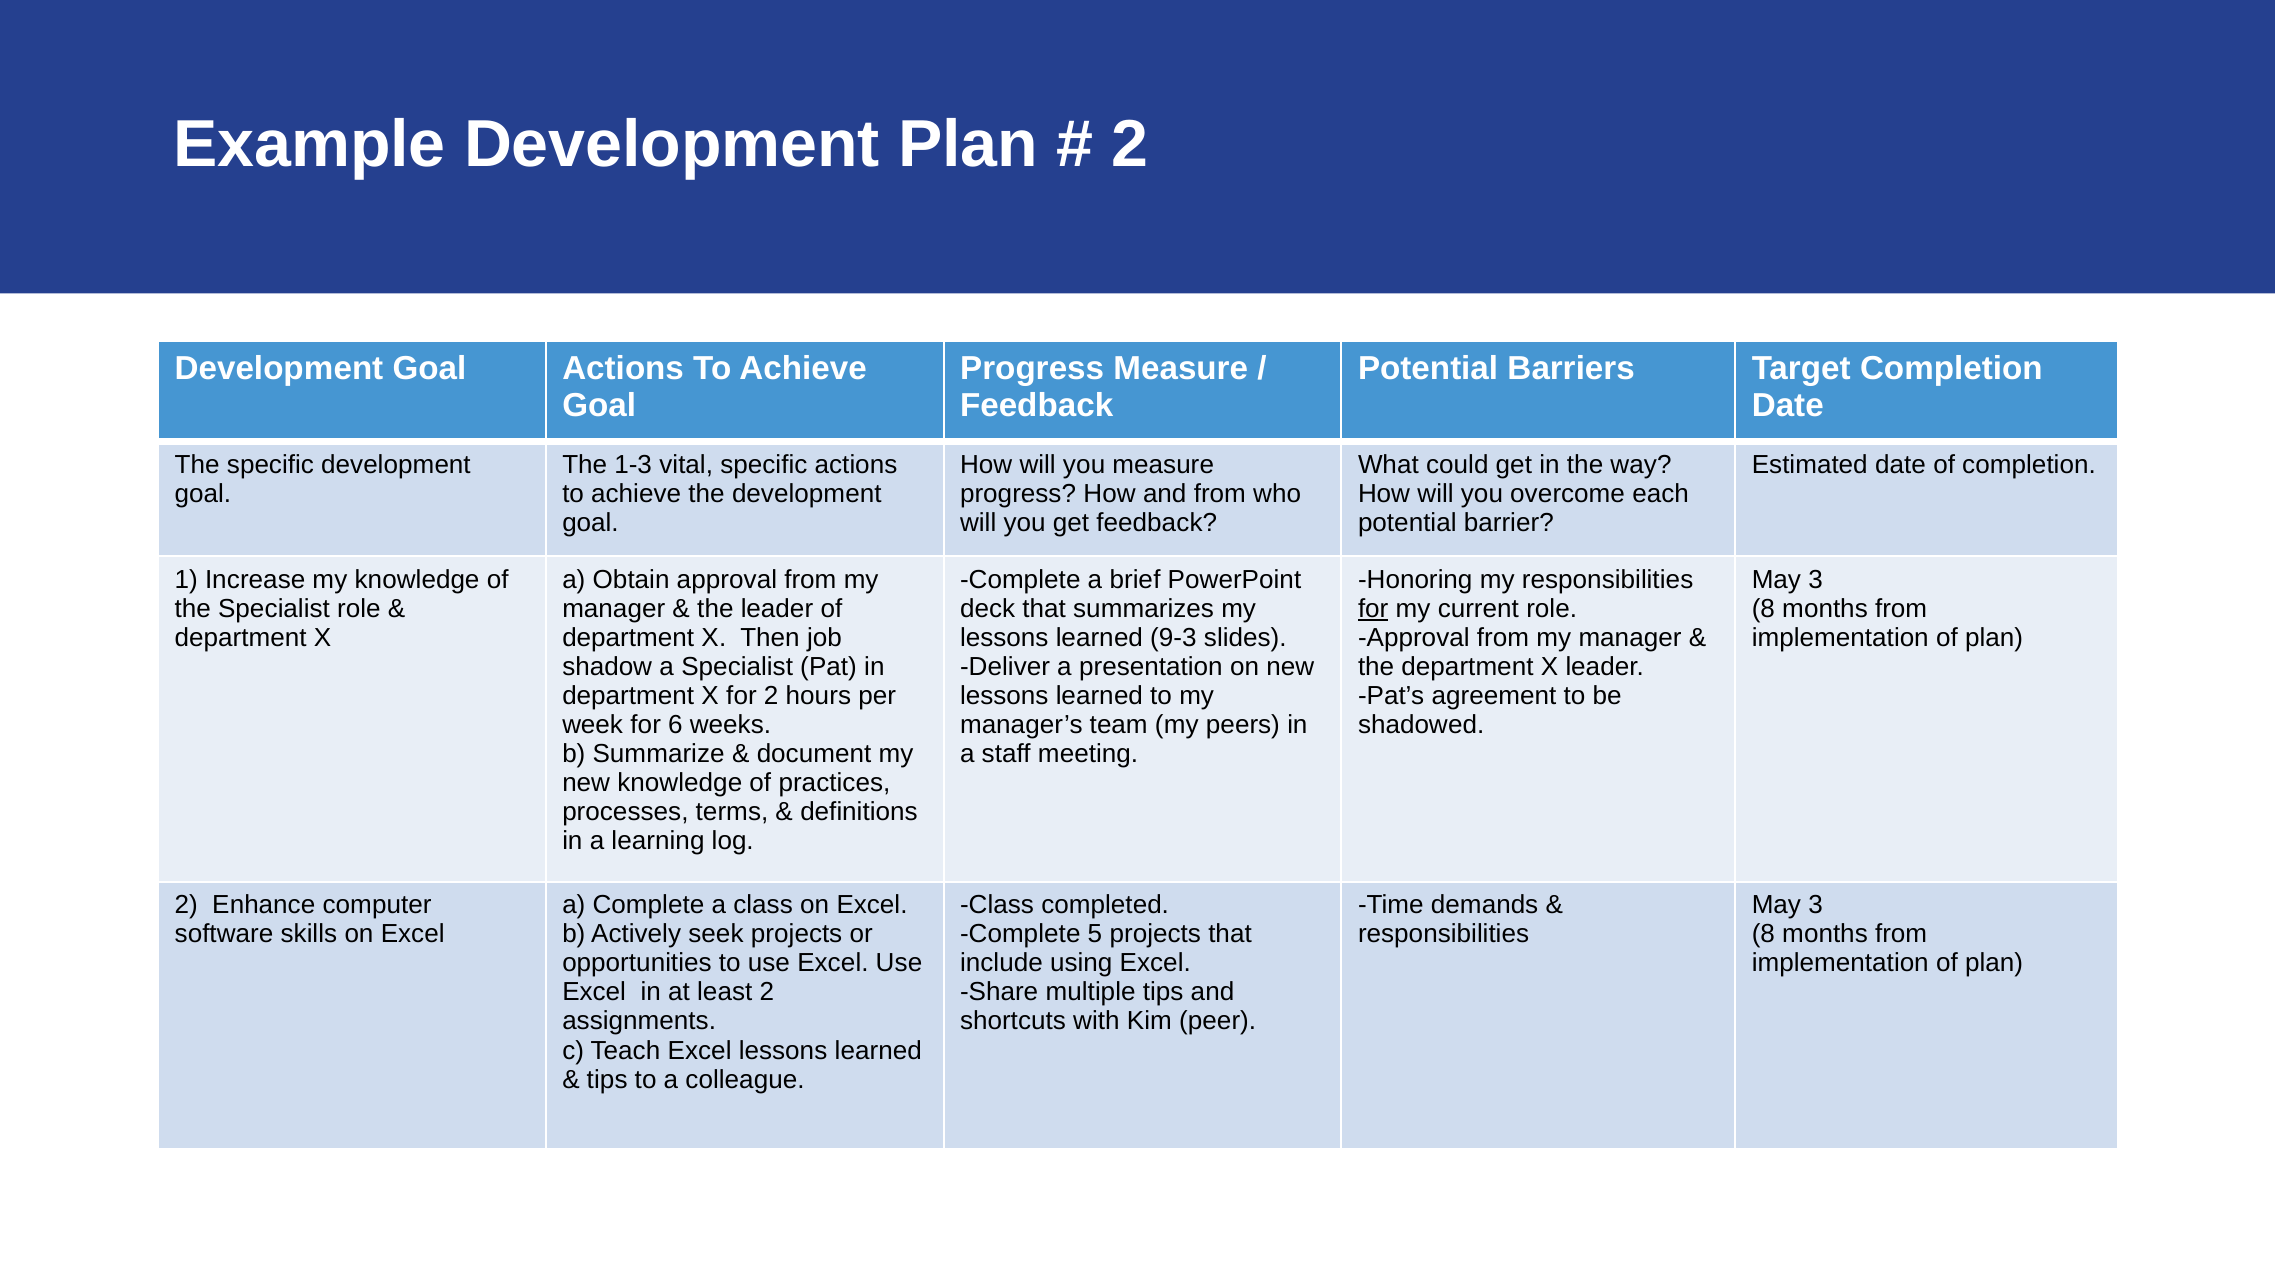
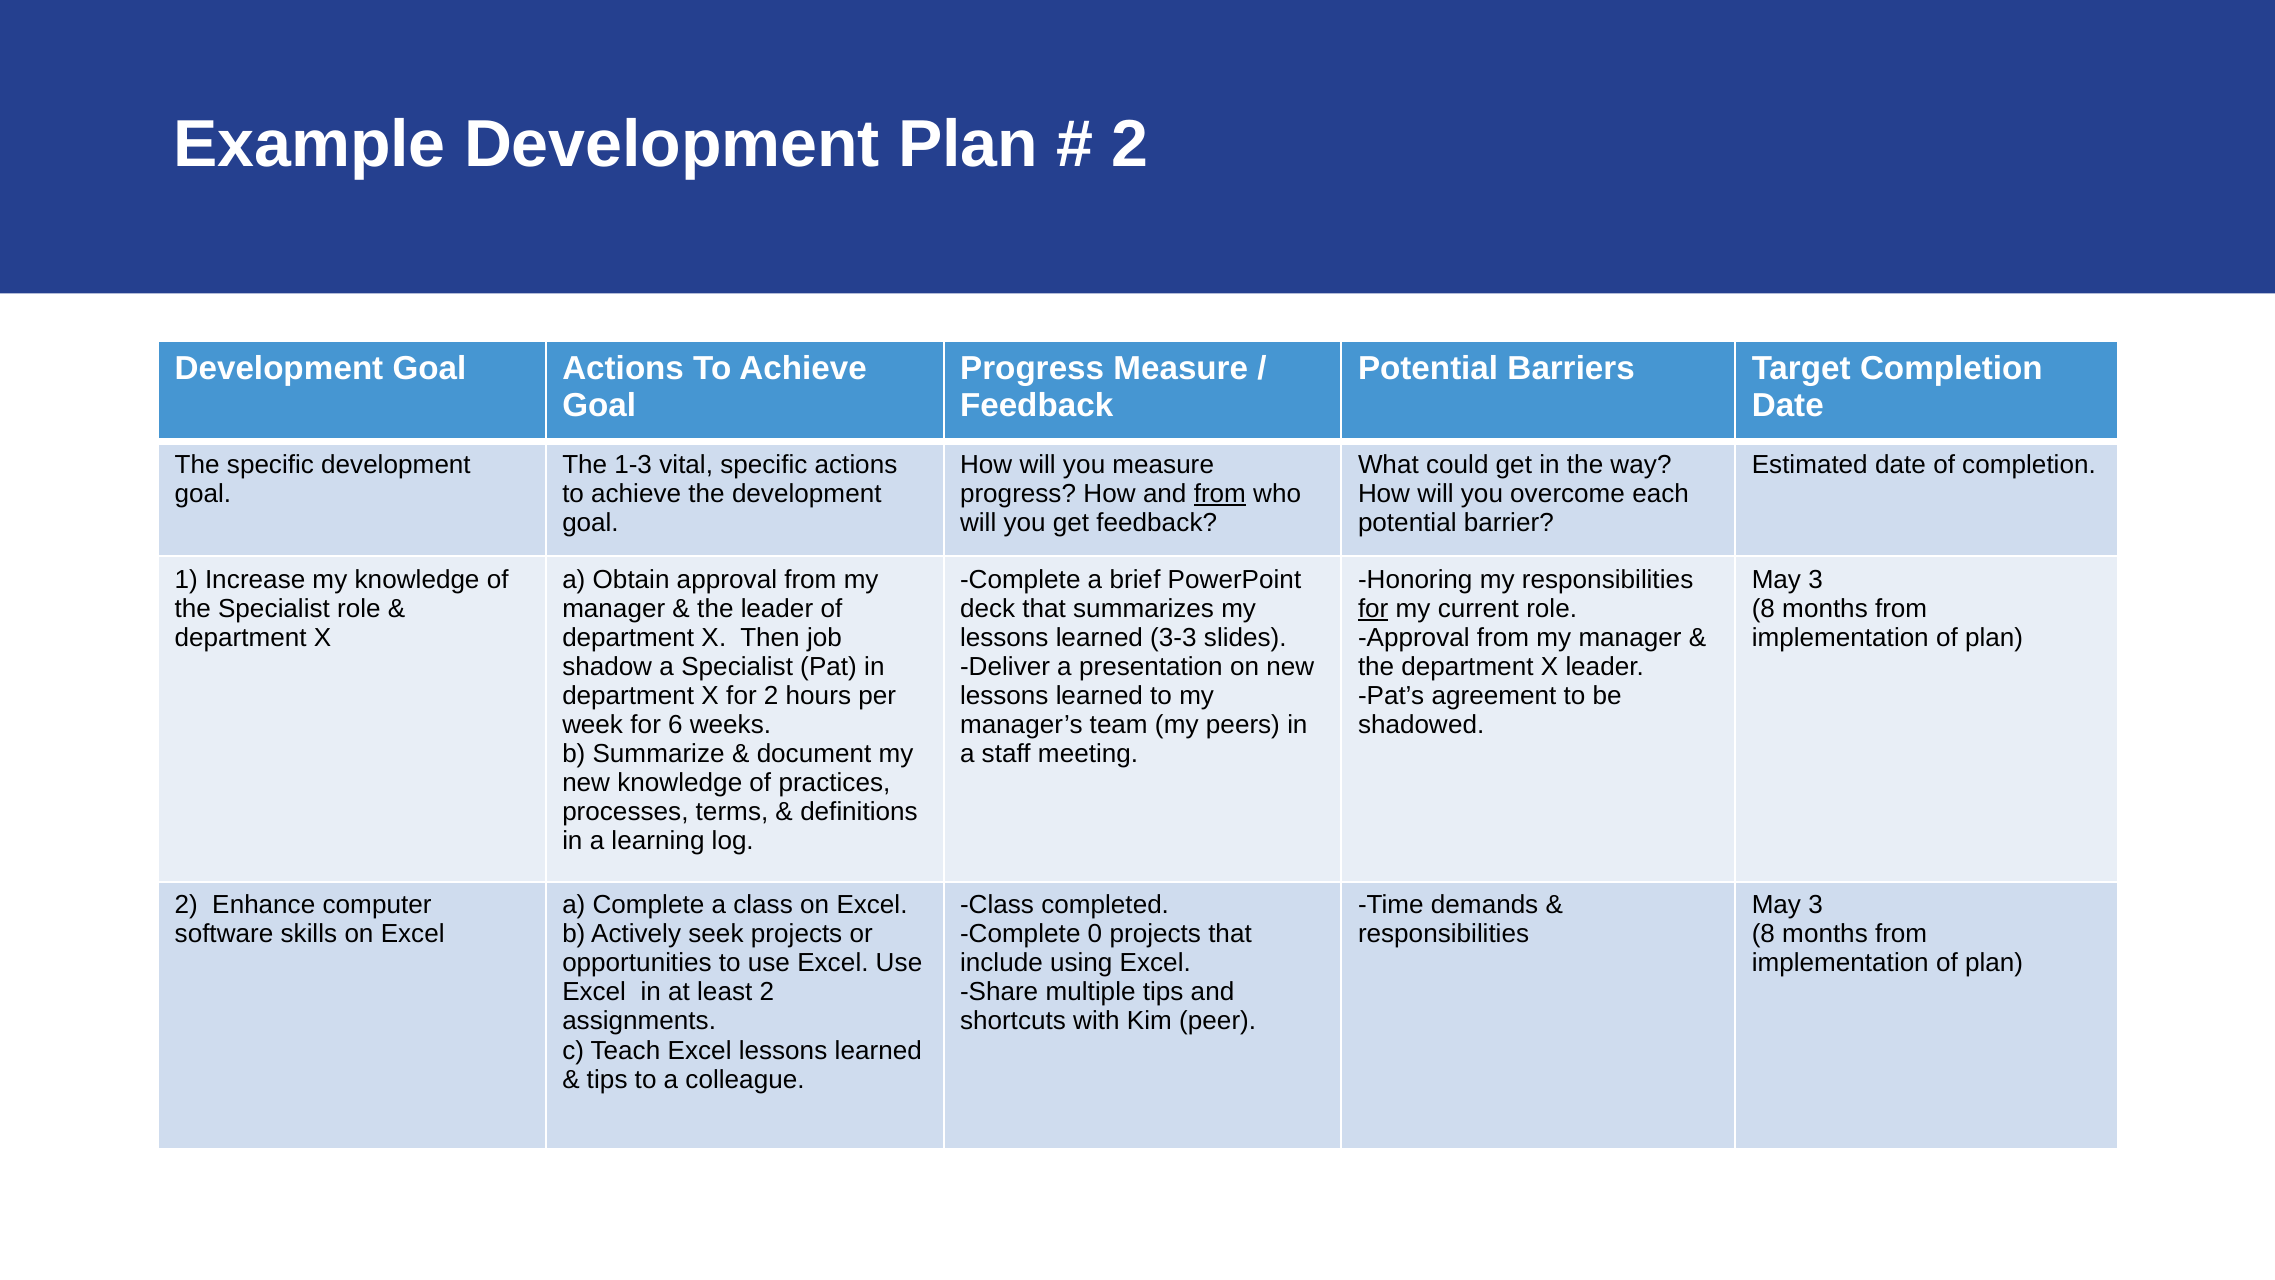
from underline: none -> present (1220, 494)
9-3: 9-3 -> 3-3 (1173, 637)
5: 5 -> 0 (1095, 934)
